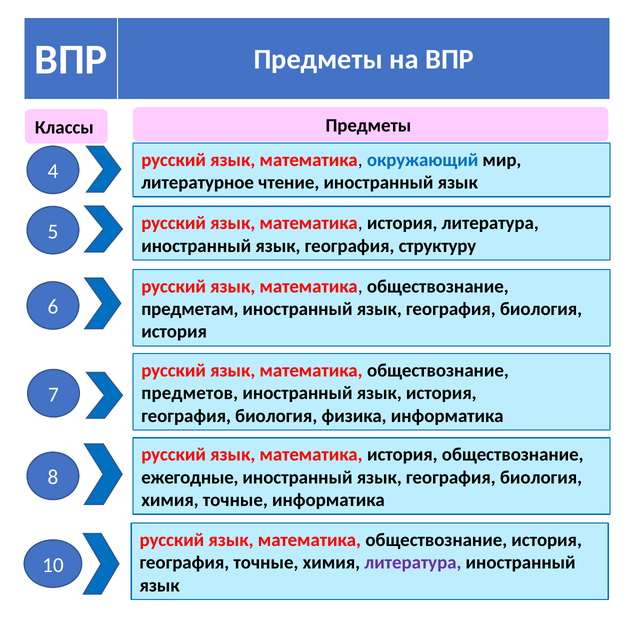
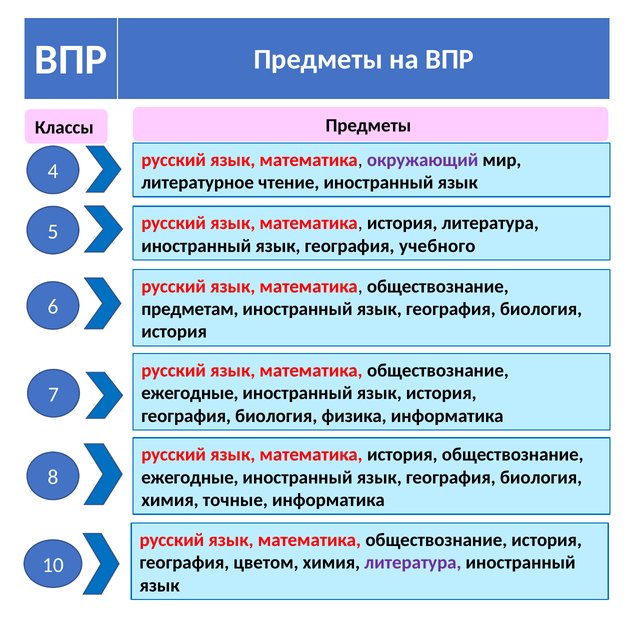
окружающий colour: blue -> purple (423, 160)
структуру: структуру -> учебного (437, 246)
предметов: предметов -> ежегодные (190, 393)
география точные: точные -> цветом (266, 563)
